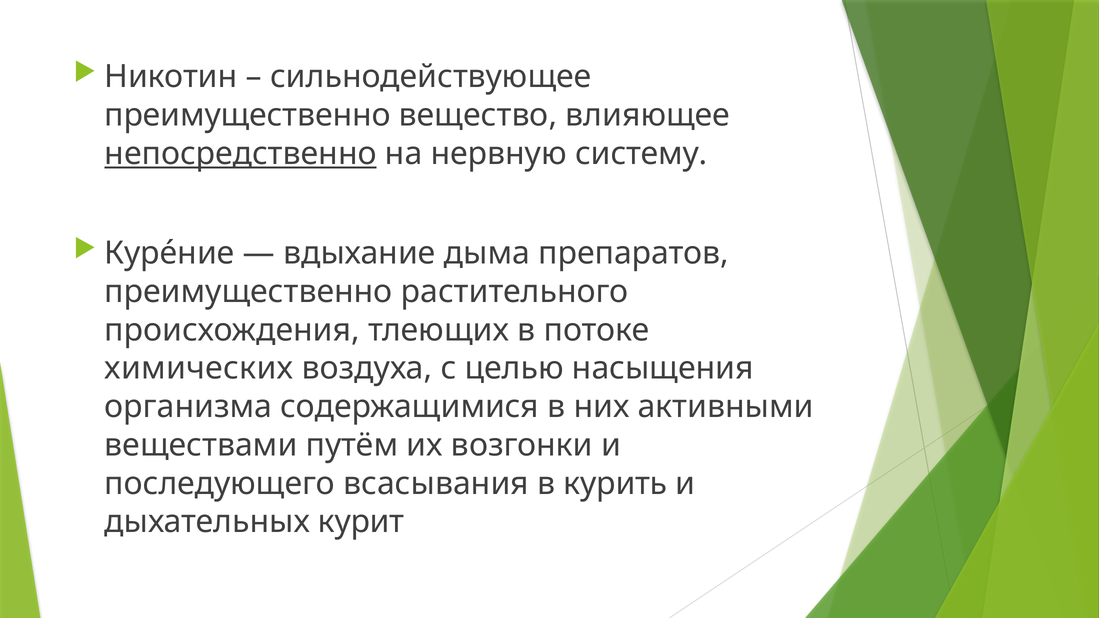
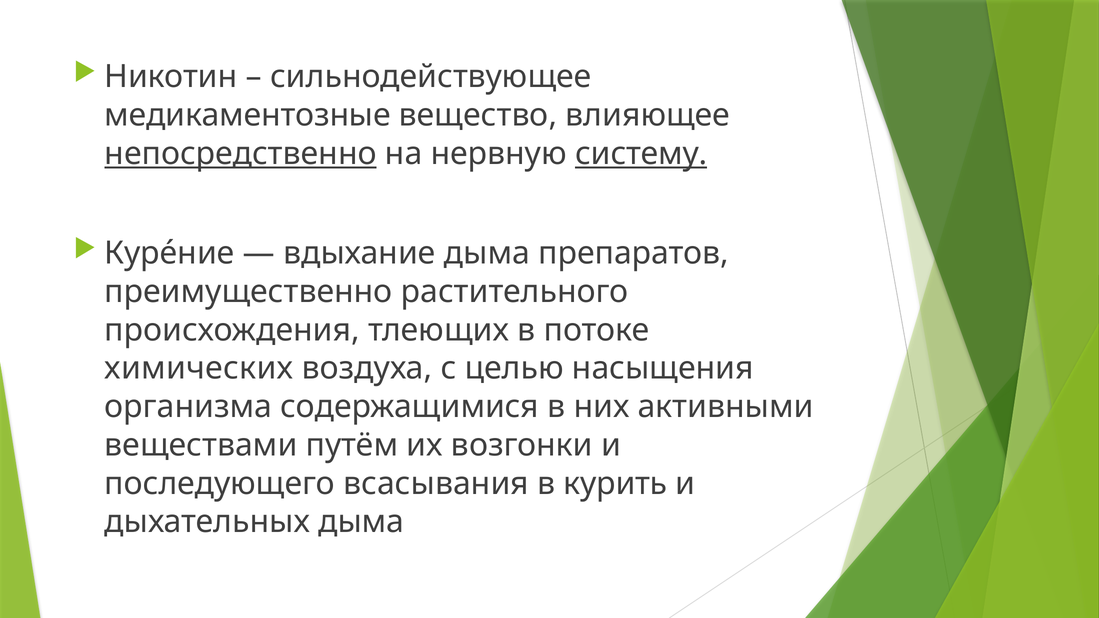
преимущественно: преимущественно -> медикаментозные (248, 115)
систему underline: none -> present (641, 154)
дыхательных курит: курит -> дыма (361, 522)
